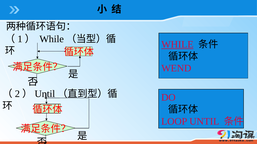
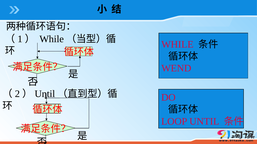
WHILE underline: present -> none (177, 45)
